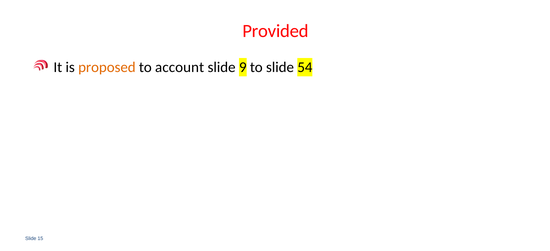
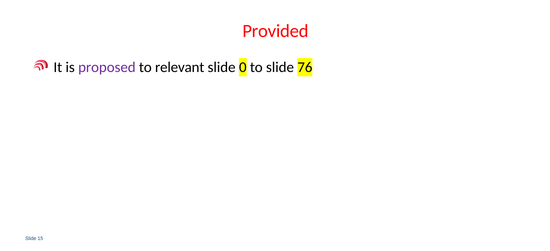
proposed colour: orange -> purple (107, 67)
account: account -> relevant (180, 67)
9: 9 -> 0 (243, 67)
54: 54 -> 76 (305, 67)
